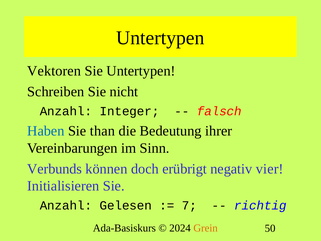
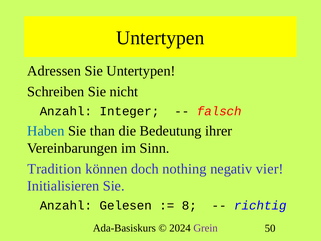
Vektoren: Vektoren -> Adressen (54, 71)
Verbunds: Verbunds -> Tradition (54, 169)
erübrigt: erübrigt -> nothing (184, 169)
7: 7 -> 8 (189, 205)
Grein colour: orange -> purple (206, 228)
